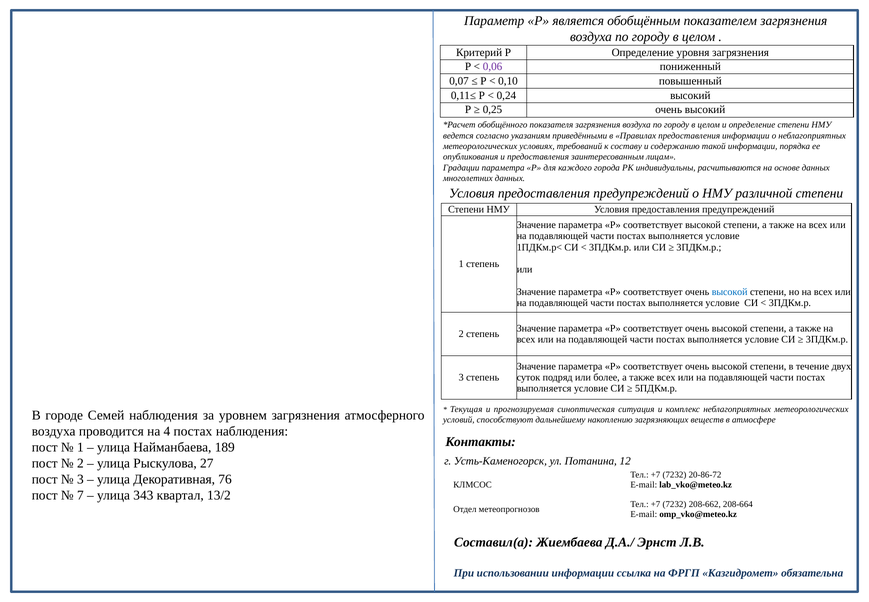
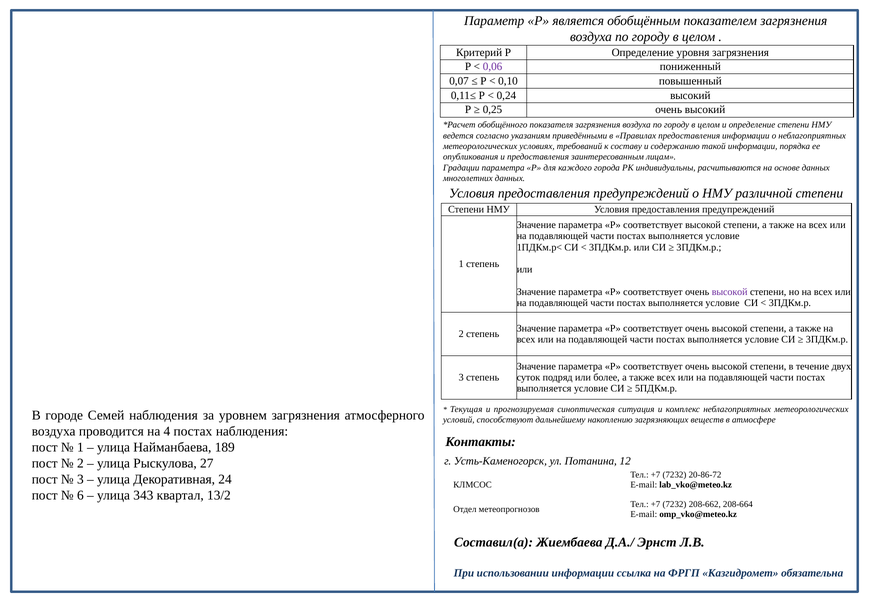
высокой colour: blue -> purple (730, 292)
76: 76 -> 24 (225, 479)
7: 7 -> 6 (80, 495)
